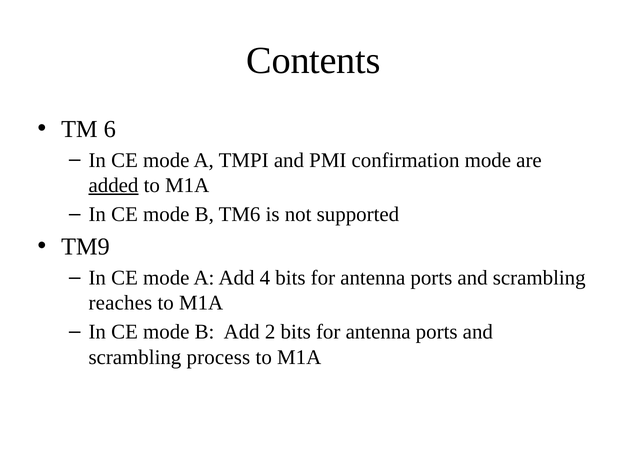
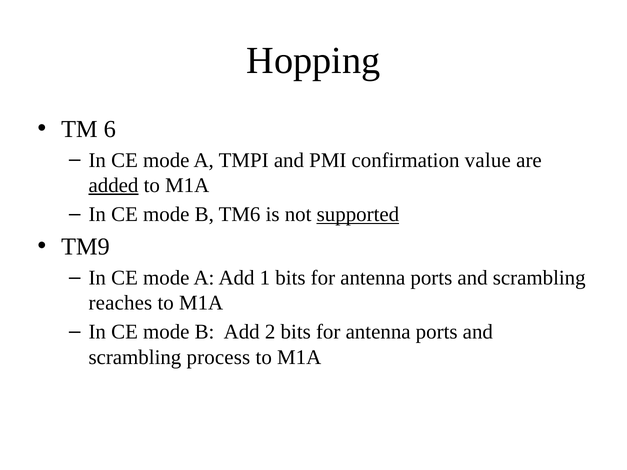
Contents: Contents -> Hopping (313, 61)
confirmation mode: mode -> value (488, 160)
supported underline: none -> present (358, 215)
4: 4 -> 1 (265, 278)
